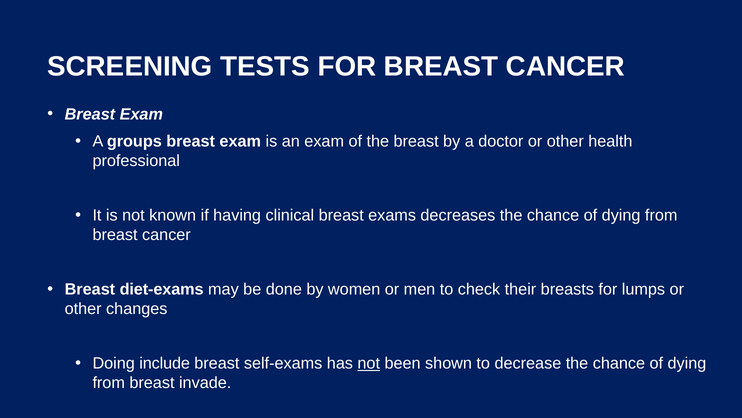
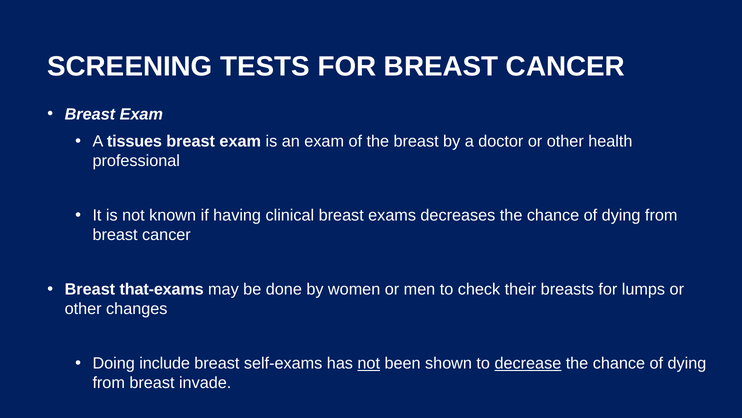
groups: groups -> tissues (134, 141)
diet-exams: diet-exams -> that-exams (162, 289)
decrease underline: none -> present (528, 363)
